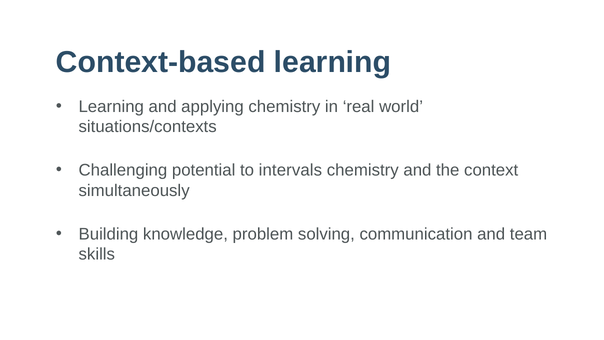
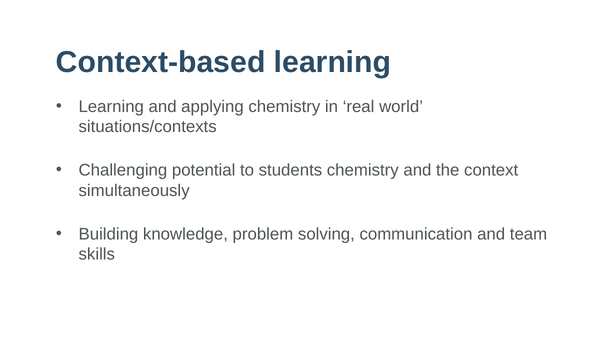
intervals: intervals -> students (290, 170)
